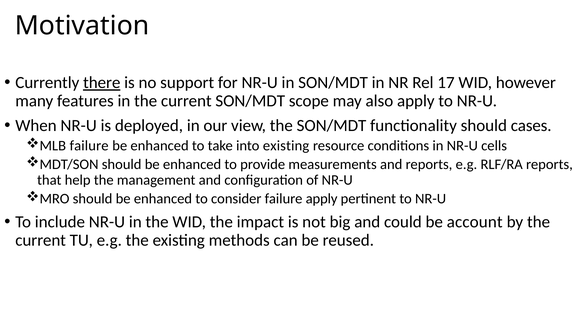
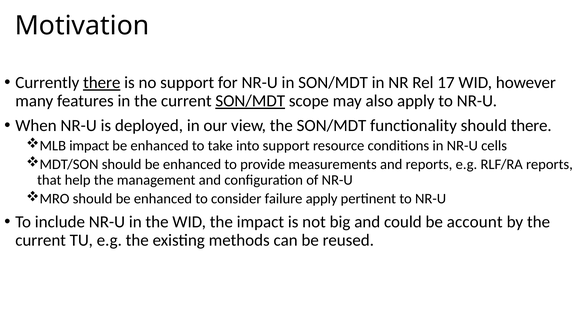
SON/MDT underline: none -> present (250, 101)
should cases: cases -> there (531, 125)
MLB failure: failure -> impact (89, 146)
into existing: existing -> support (286, 146)
